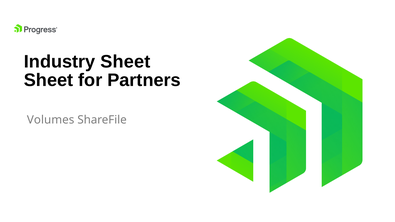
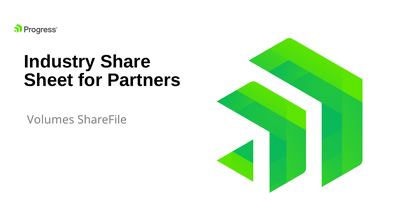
Industry Sheet: Sheet -> Share (125, 62)
